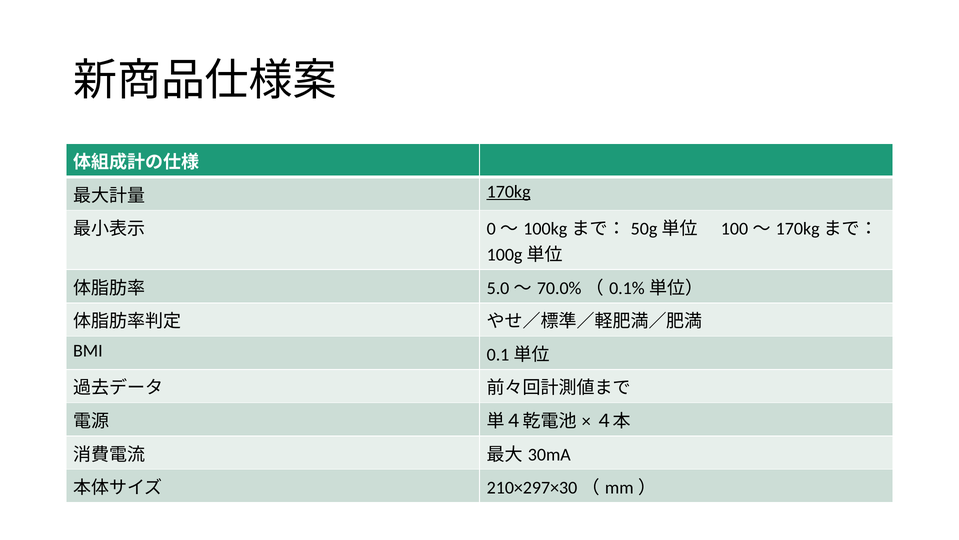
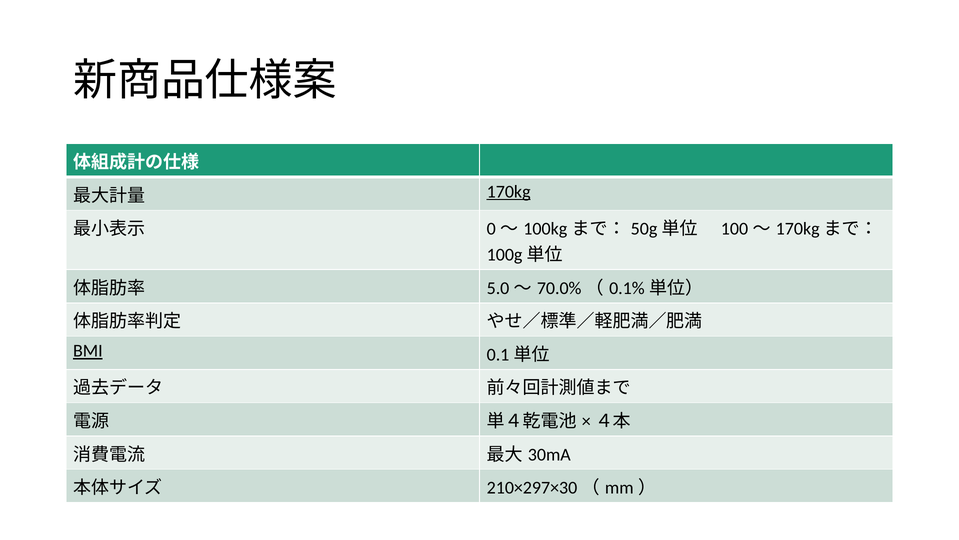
BMI underline: none -> present (88, 351)
